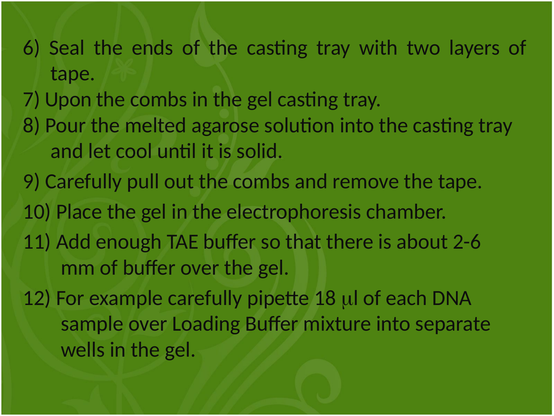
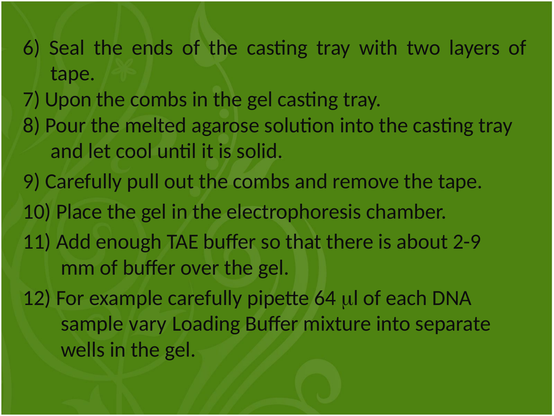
2-6: 2-6 -> 2-9 (467, 242)
18: 18 -> 64 (325, 298)
sample over: over -> vary (148, 323)
